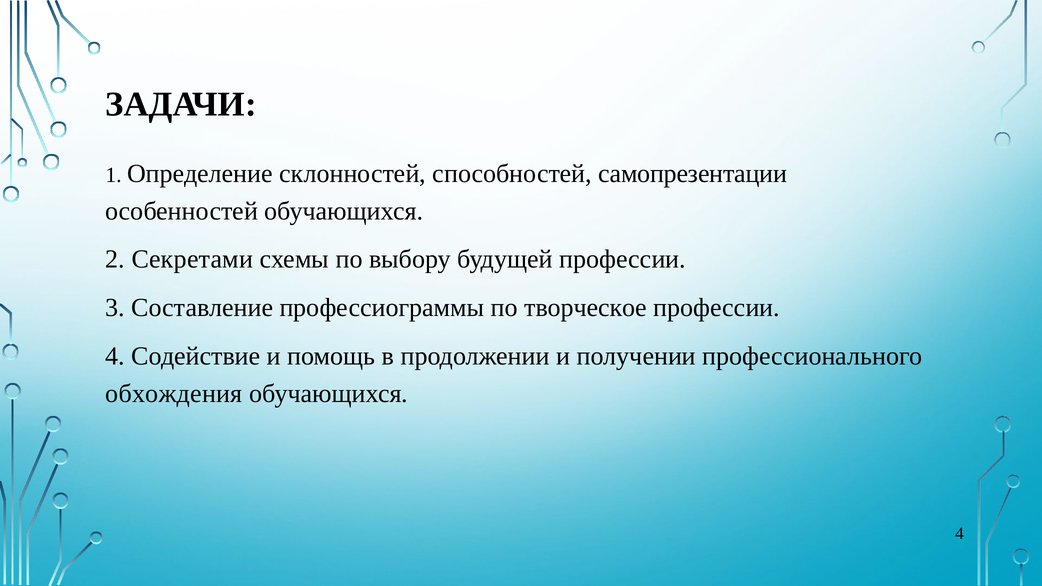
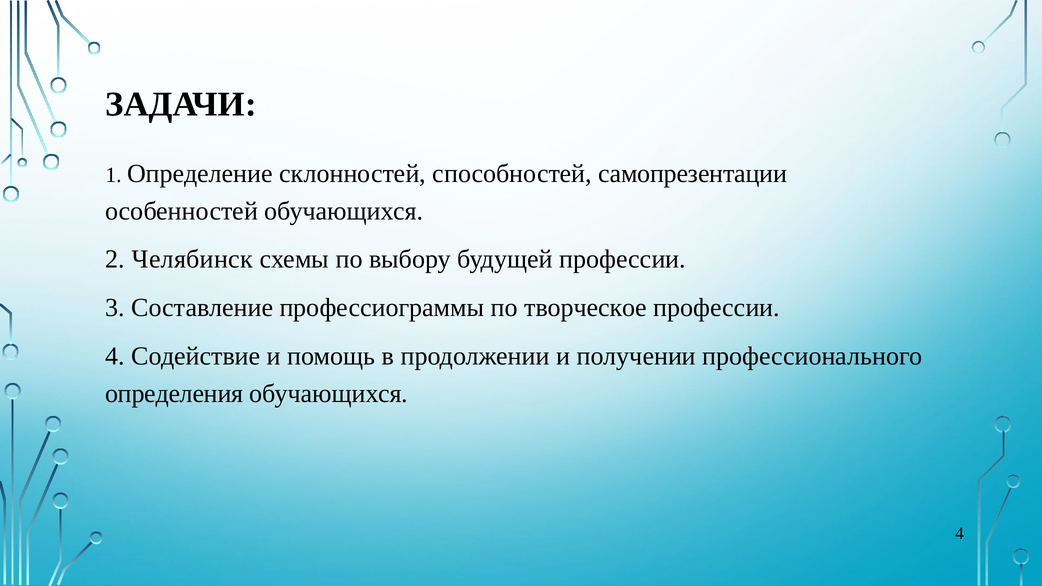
Секретами: Секретами -> Челябинск (192, 259)
обхождения: обхождения -> определения (174, 394)
